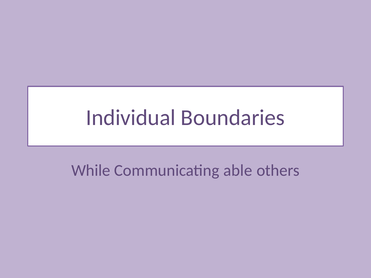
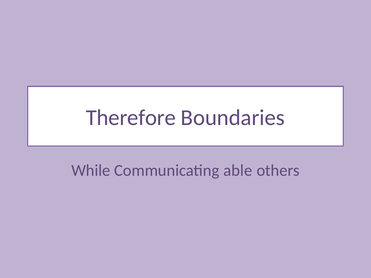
Individual: Individual -> Therefore (131, 118)
